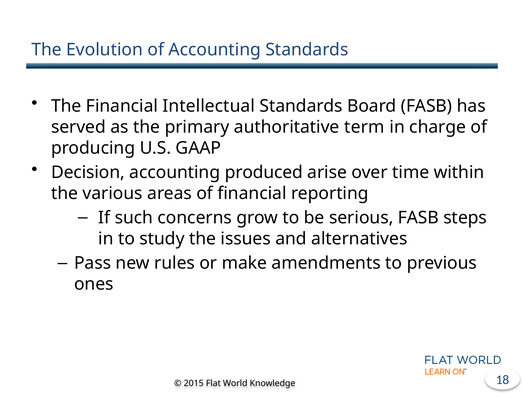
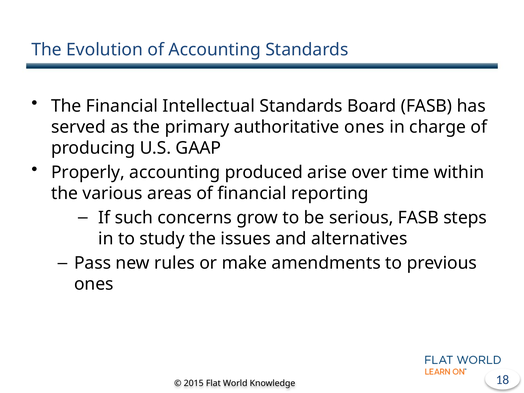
authoritative term: term -> ones (364, 127)
Decision: Decision -> Properly (88, 172)
